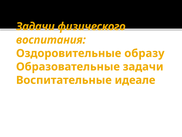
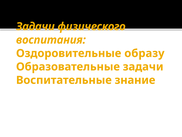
идеале: идеале -> знание (135, 80)
